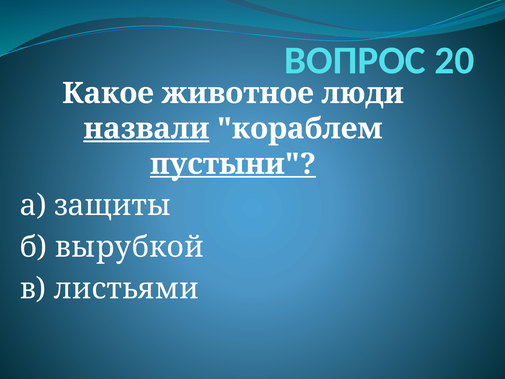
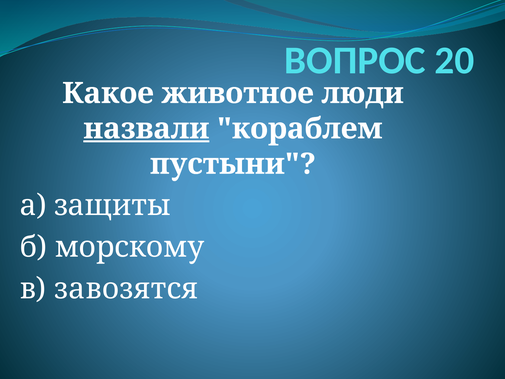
пустыни underline: present -> none (233, 164)
вырубкой: вырубкой -> морскому (130, 247)
листьями: листьями -> завозятся (126, 288)
